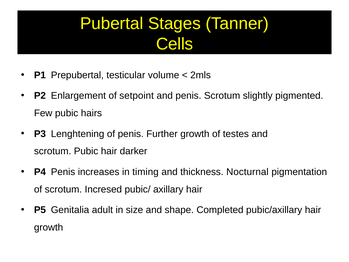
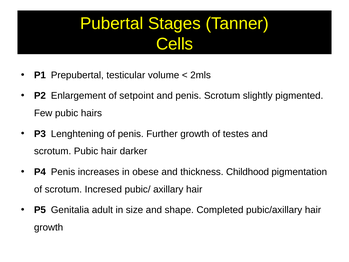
timing: timing -> obese (146, 172)
Nocturnal: Nocturnal -> Childhood (248, 172)
